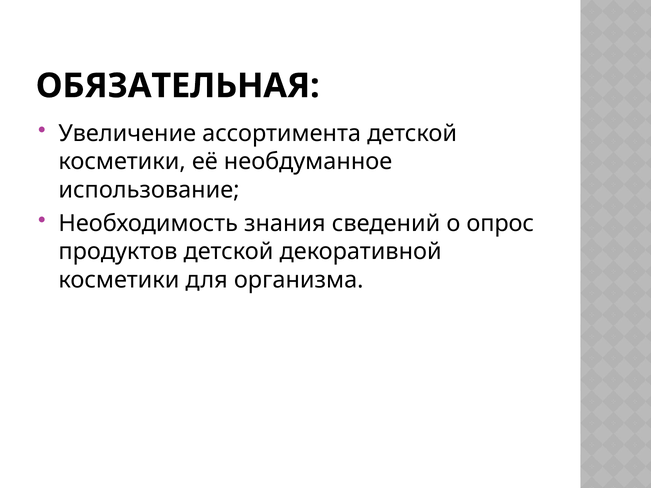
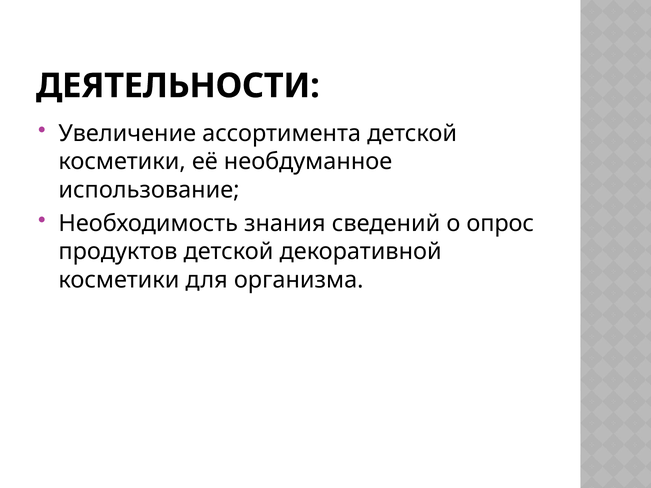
ОБЯЗАТЕЛЬНАЯ: ОБЯЗАТЕЛЬНАЯ -> ДЕЯТЕЛЬНОСТИ (178, 86)
